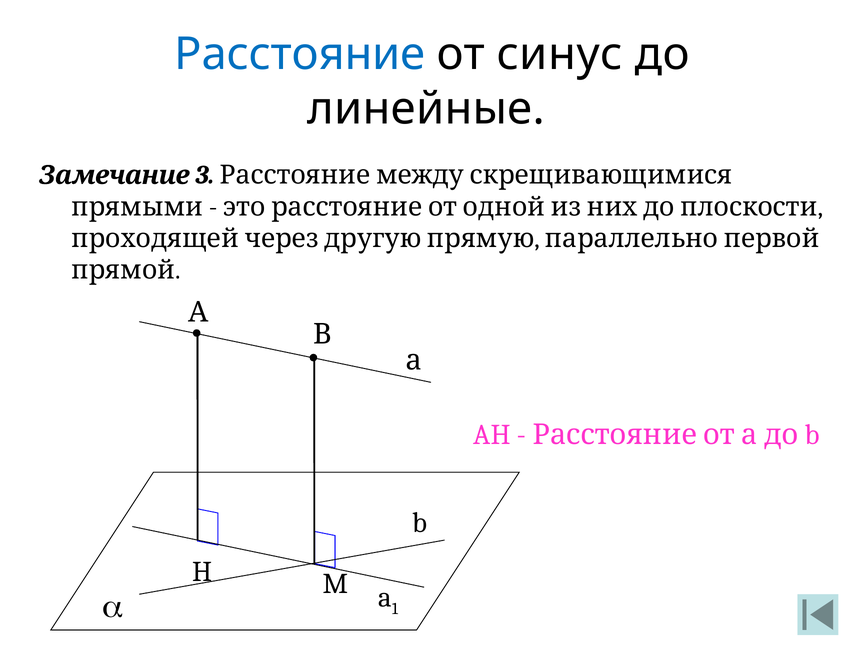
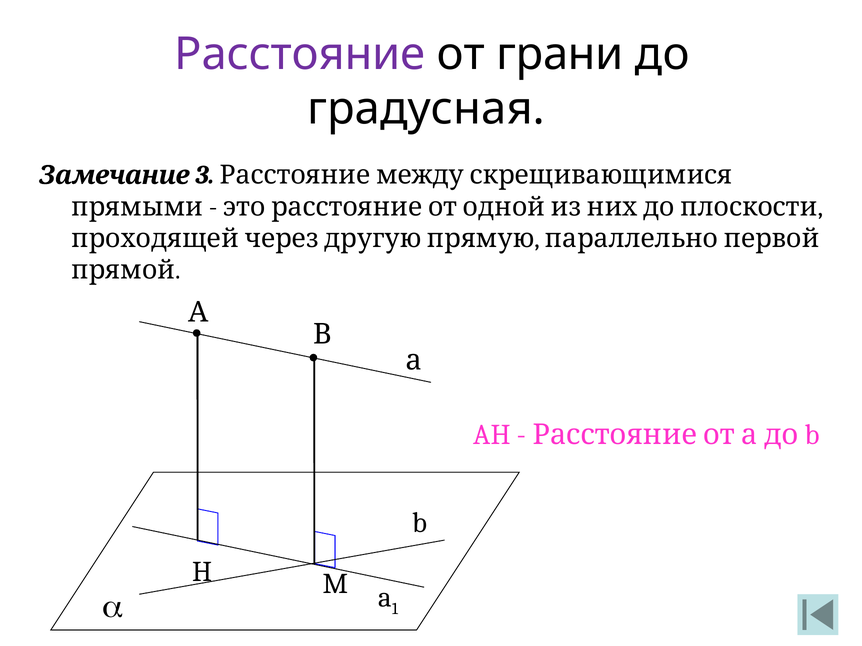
Расстояние colour: blue -> purple (300, 54)
синус: синус -> грани (560, 54)
линейные: линейные -> градусная (426, 109)
